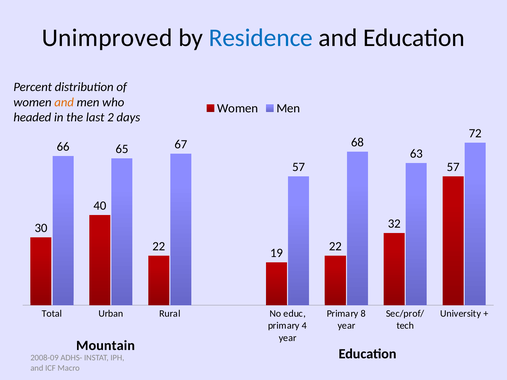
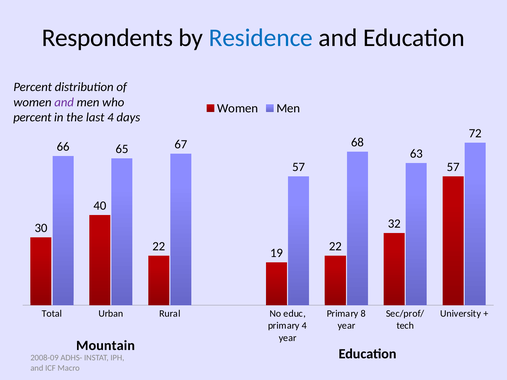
Unimproved: Unimproved -> Respondents (107, 38)
and colour: orange -> purple (64, 102)
headed: headed -> percent (32, 117)
last 2: 2 -> 4 (111, 117)
